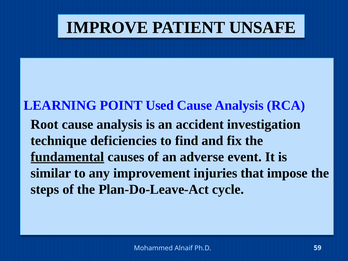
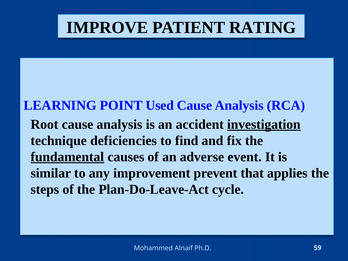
UNSAFE: UNSAFE -> RATING (263, 28)
investigation underline: none -> present (264, 124)
injuries: injuries -> prevent (215, 173)
impose: impose -> applies (287, 173)
